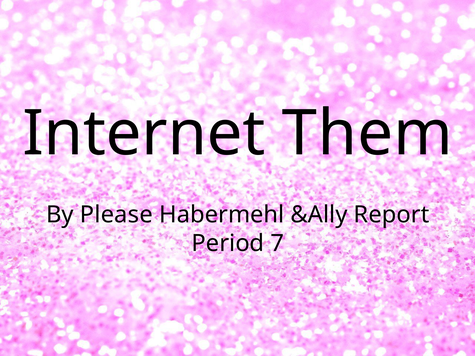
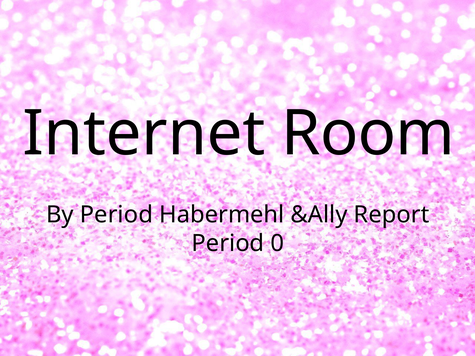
Them: Them -> Room (368, 134)
By Please: Please -> Period (116, 215)
7: 7 -> 0 (277, 243)
